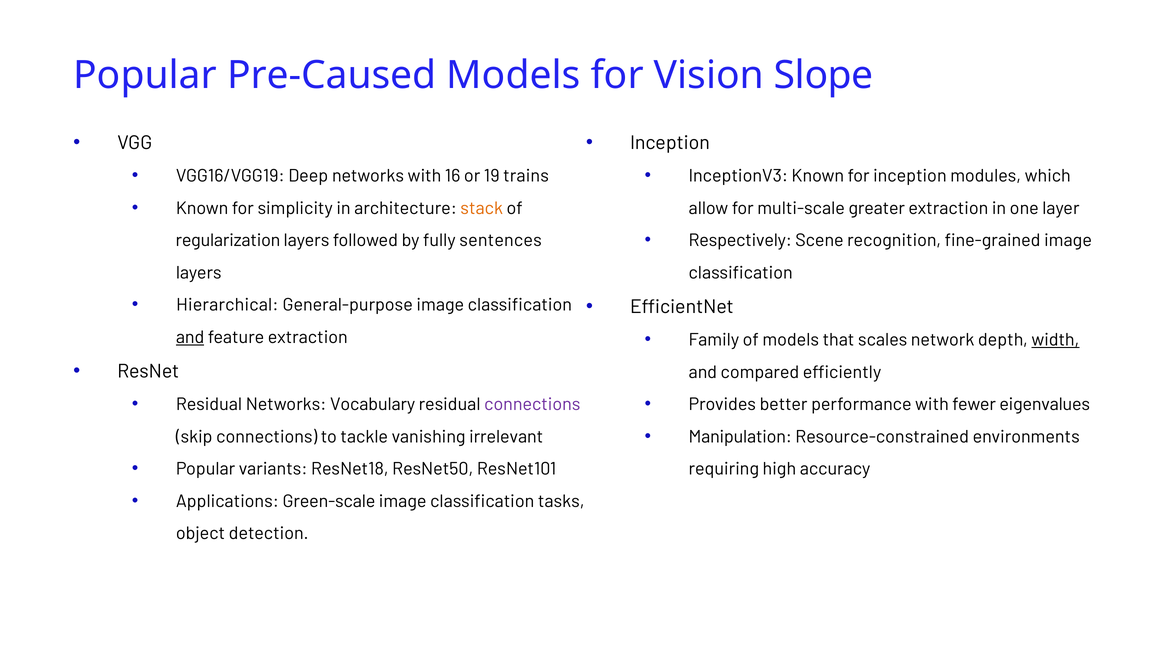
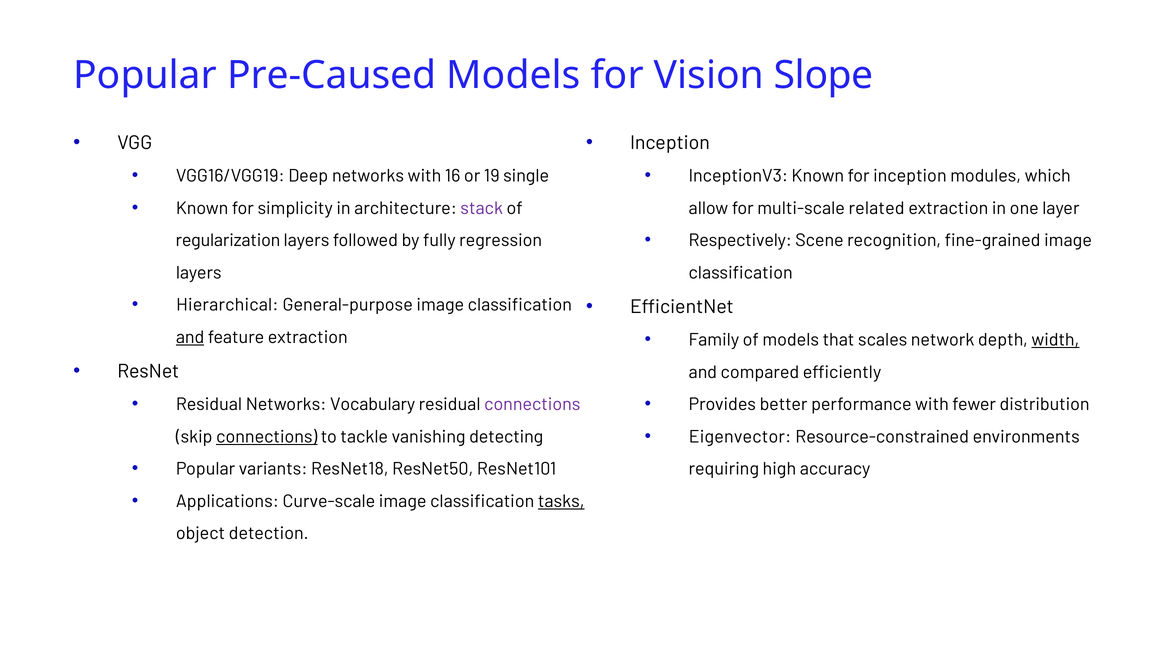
trains: trains -> single (526, 176)
stack colour: orange -> purple (482, 208)
greater: greater -> related (877, 208)
sentences: sentences -> regression (501, 240)
eigenvalues: eigenvalues -> distribution (1045, 405)
Manipulation: Manipulation -> Eigenvector (740, 437)
connections underline: none -> present (267, 437)
irrelevant: irrelevant -> detecting (506, 437)
Green-scale: Green-scale -> Curve-scale (329, 501)
tasks underline: none -> present (561, 501)
